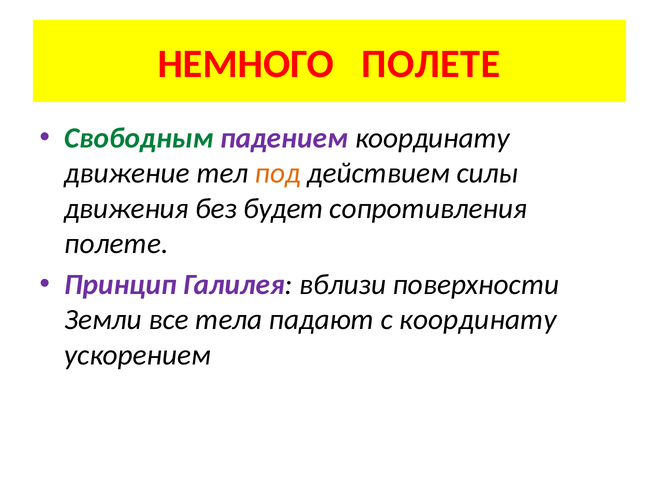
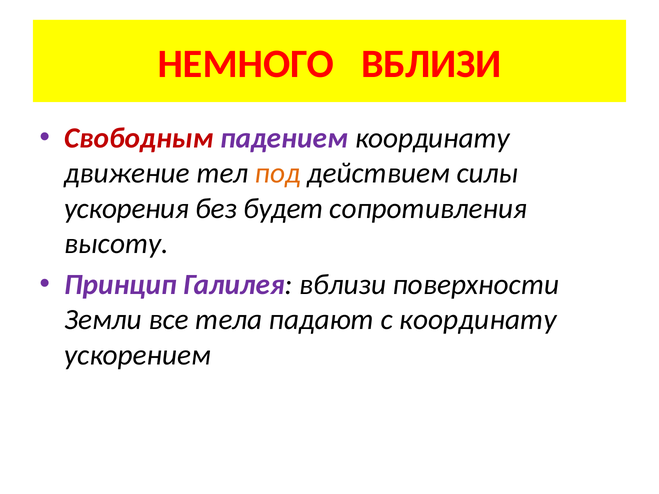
НЕМНОГО ПОЛЕТЕ: ПОЛЕТЕ -> ВБЛИЗИ (431, 64)
Свободным colour: green -> red (139, 138)
движения: движения -> ускорения (127, 209)
полете: полете -> высоту (117, 244)
